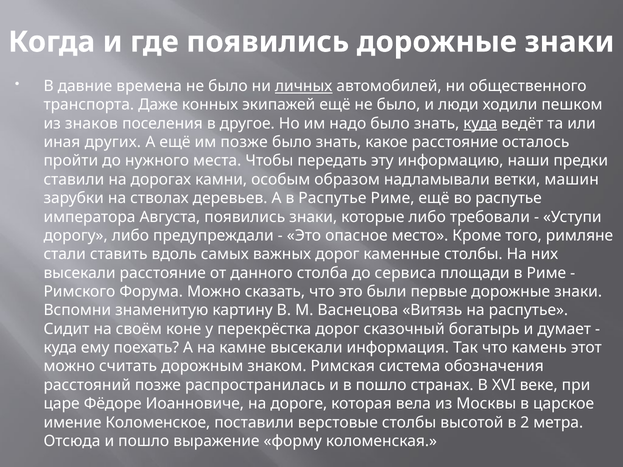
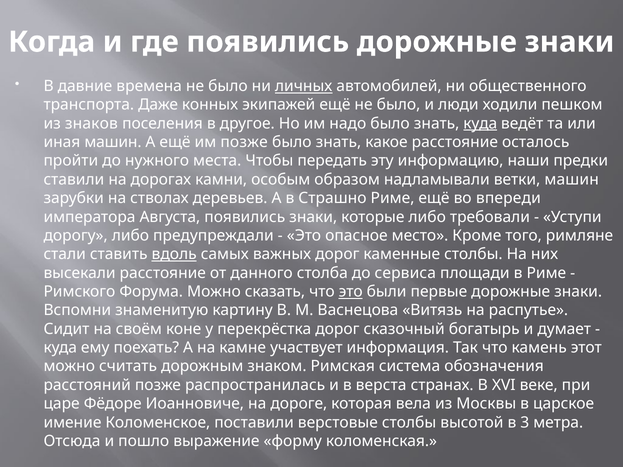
иная других: других -> машин (113, 142)
в Распутье: Распутье -> Страшно (332, 198)
во распутье: распутье -> впереди (508, 198)
вдоль underline: none -> present (174, 254)
это underline: none -> present (351, 292)
камне высекали: высекали -> участвует (306, 348)
в пошло: пошло -> верста (381, 385)
2: 2 -> 3 (525, 423)
